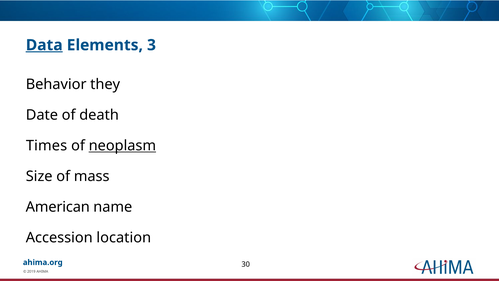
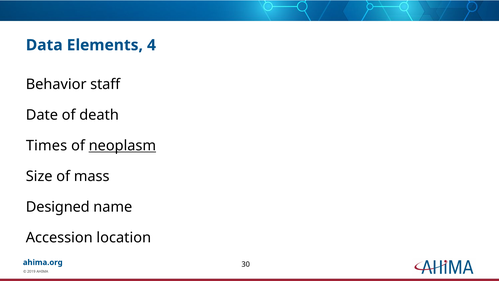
Data underline: present -> none (44, 45)
3: 3 -> 4 (151, 45)
they: they -> staff (105, 84)
American: American -> Designed (58, 207)
